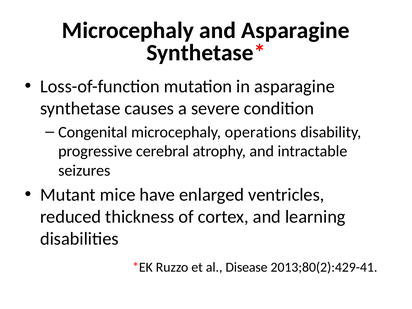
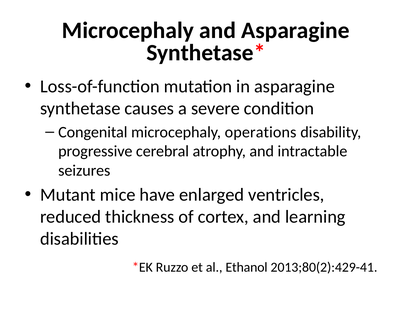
Disease: Disease -> Ethanol (247, 267)
